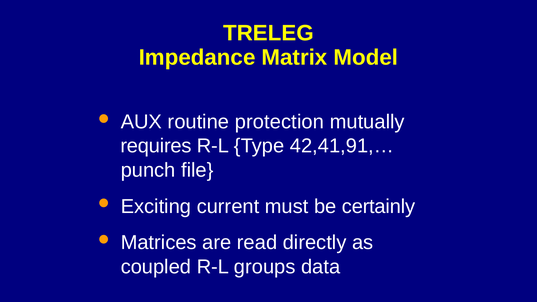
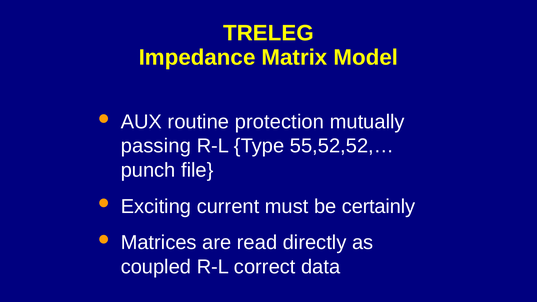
requires: requires -> passing (156, 146)
42,41,91,…: 42,41,91,… -> 55,52,52,… (342, 146)
groups: groups -> correct (265, 267)
